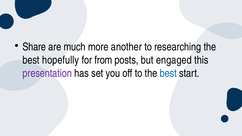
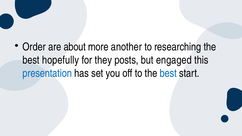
Share: Share -> Order (34, 47)
much: much -> about (75, 47)
from: from -> they (103, 60)
presentation colour: purple -> blue (47, 73)
